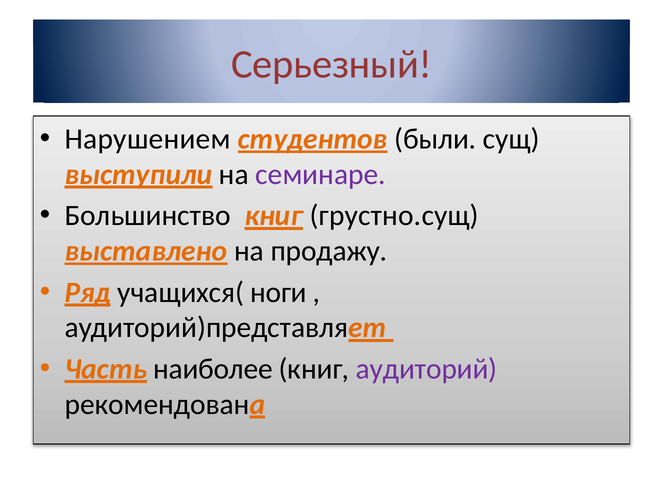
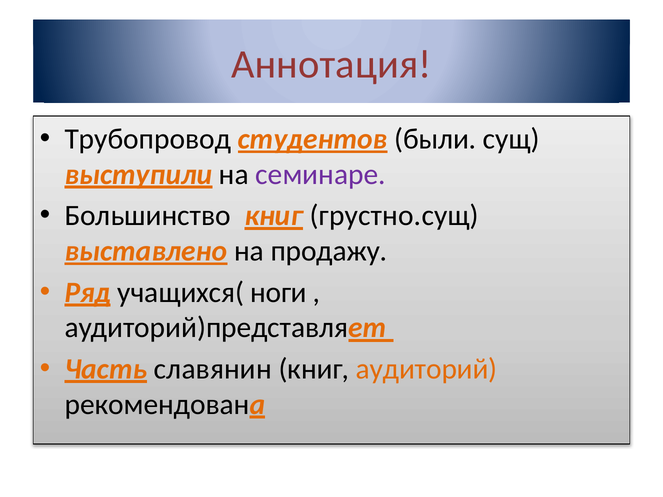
Серьезный: Серьезный -> Аннотация (331, 64)
Нарушением: Нарушением -> Трубопровод (148, 139)
наиболее: наиболее -> славянин (213, 369)
аудиторий colour: purple -> orange (427, 369)
